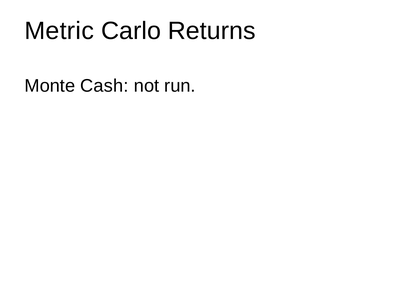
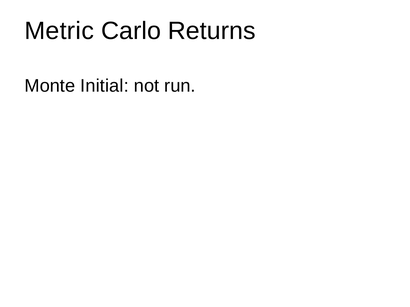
Cash: Cash -> Initial (104, 86)
